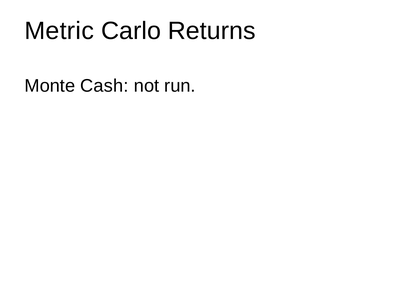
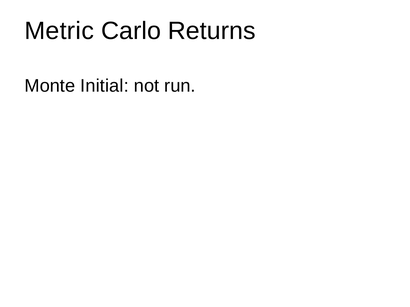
Cash: Cash -> Initial (104, 86)
